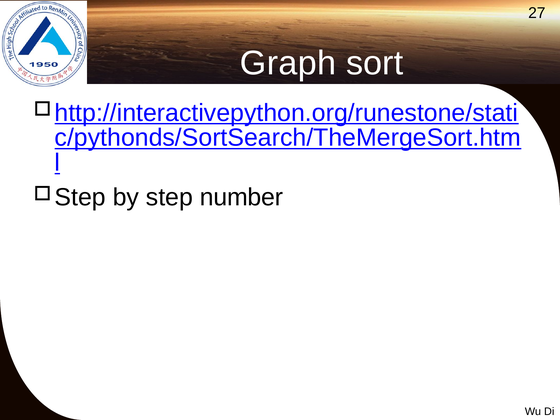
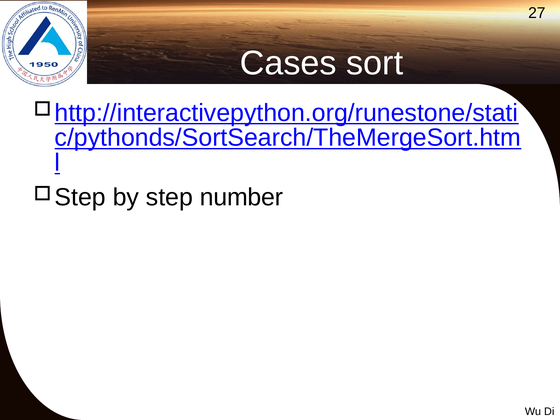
Graph: Graph -> Cases (288, 63)
